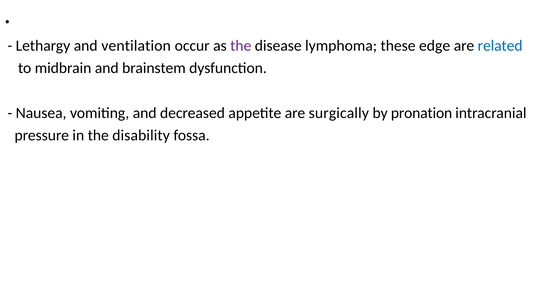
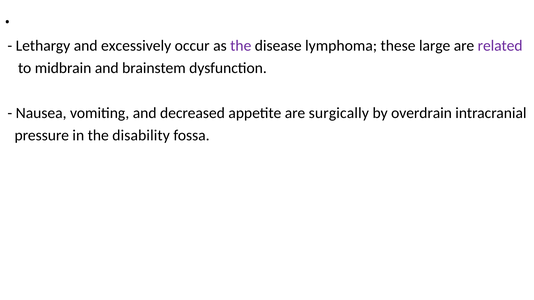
ventilation: ventilation -> excessively (136, 46)
edge: edge -> large (435, 46)
related colour: blue -> purple (500, 46)
pronation: pronation -> overdrain (422, 113)
